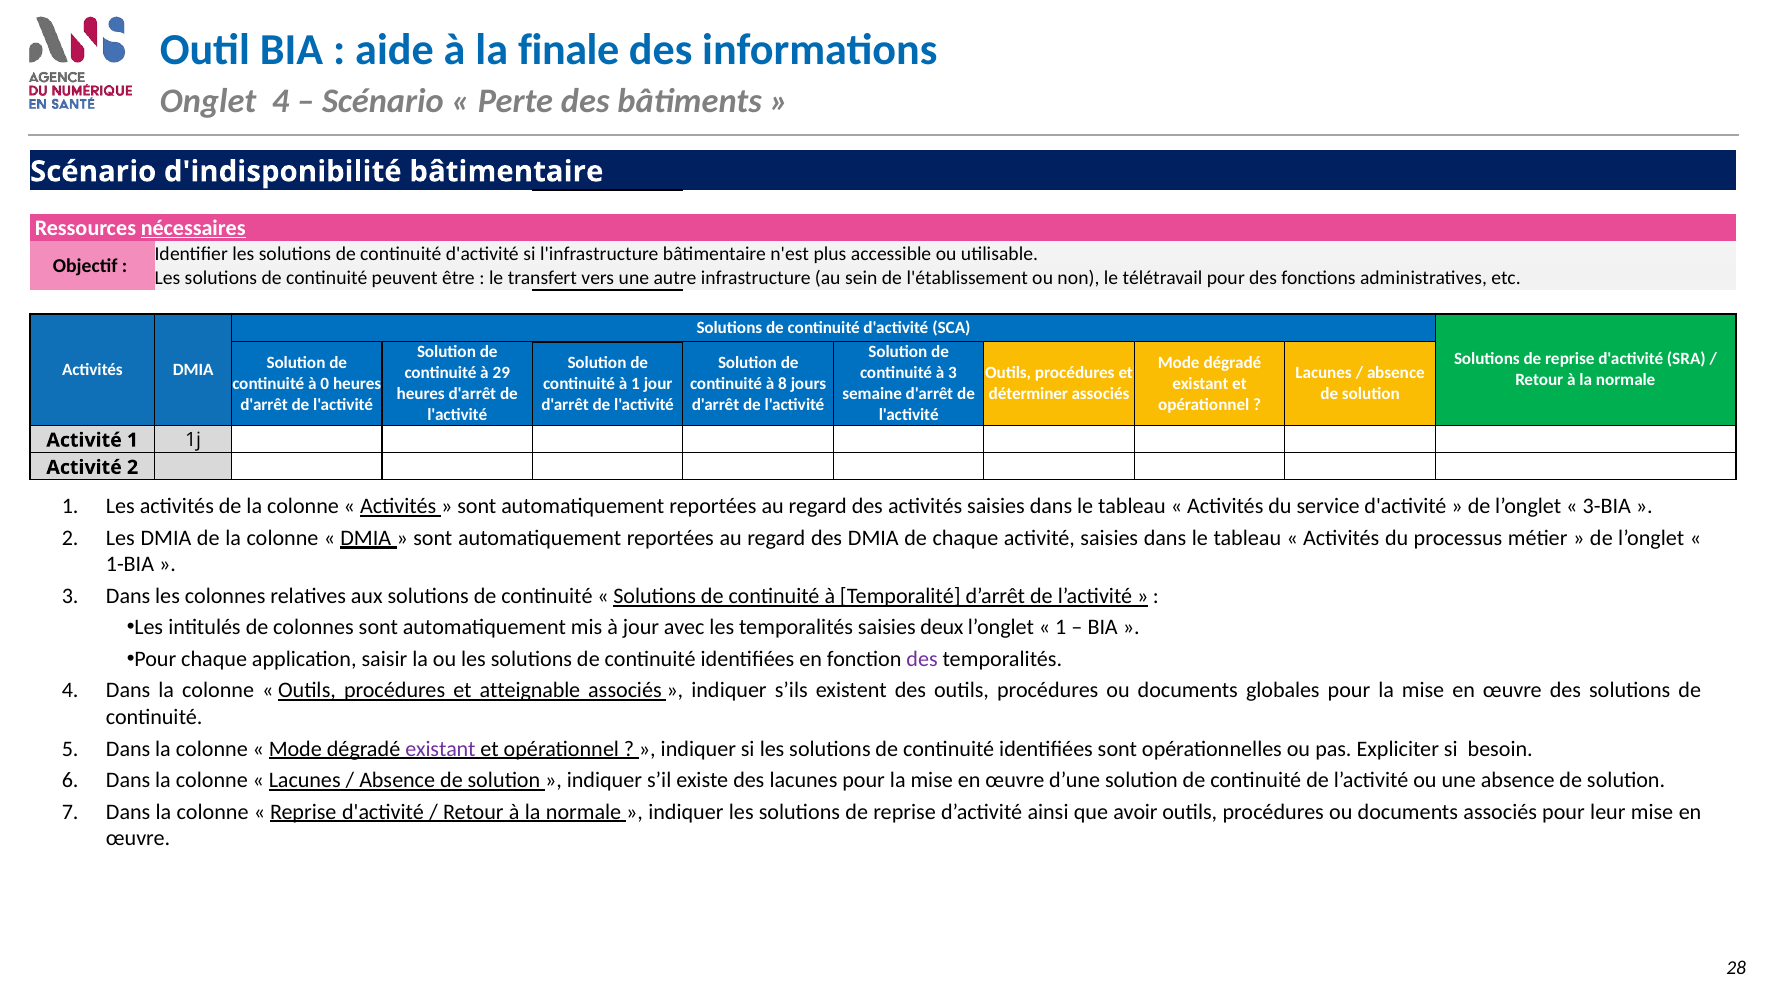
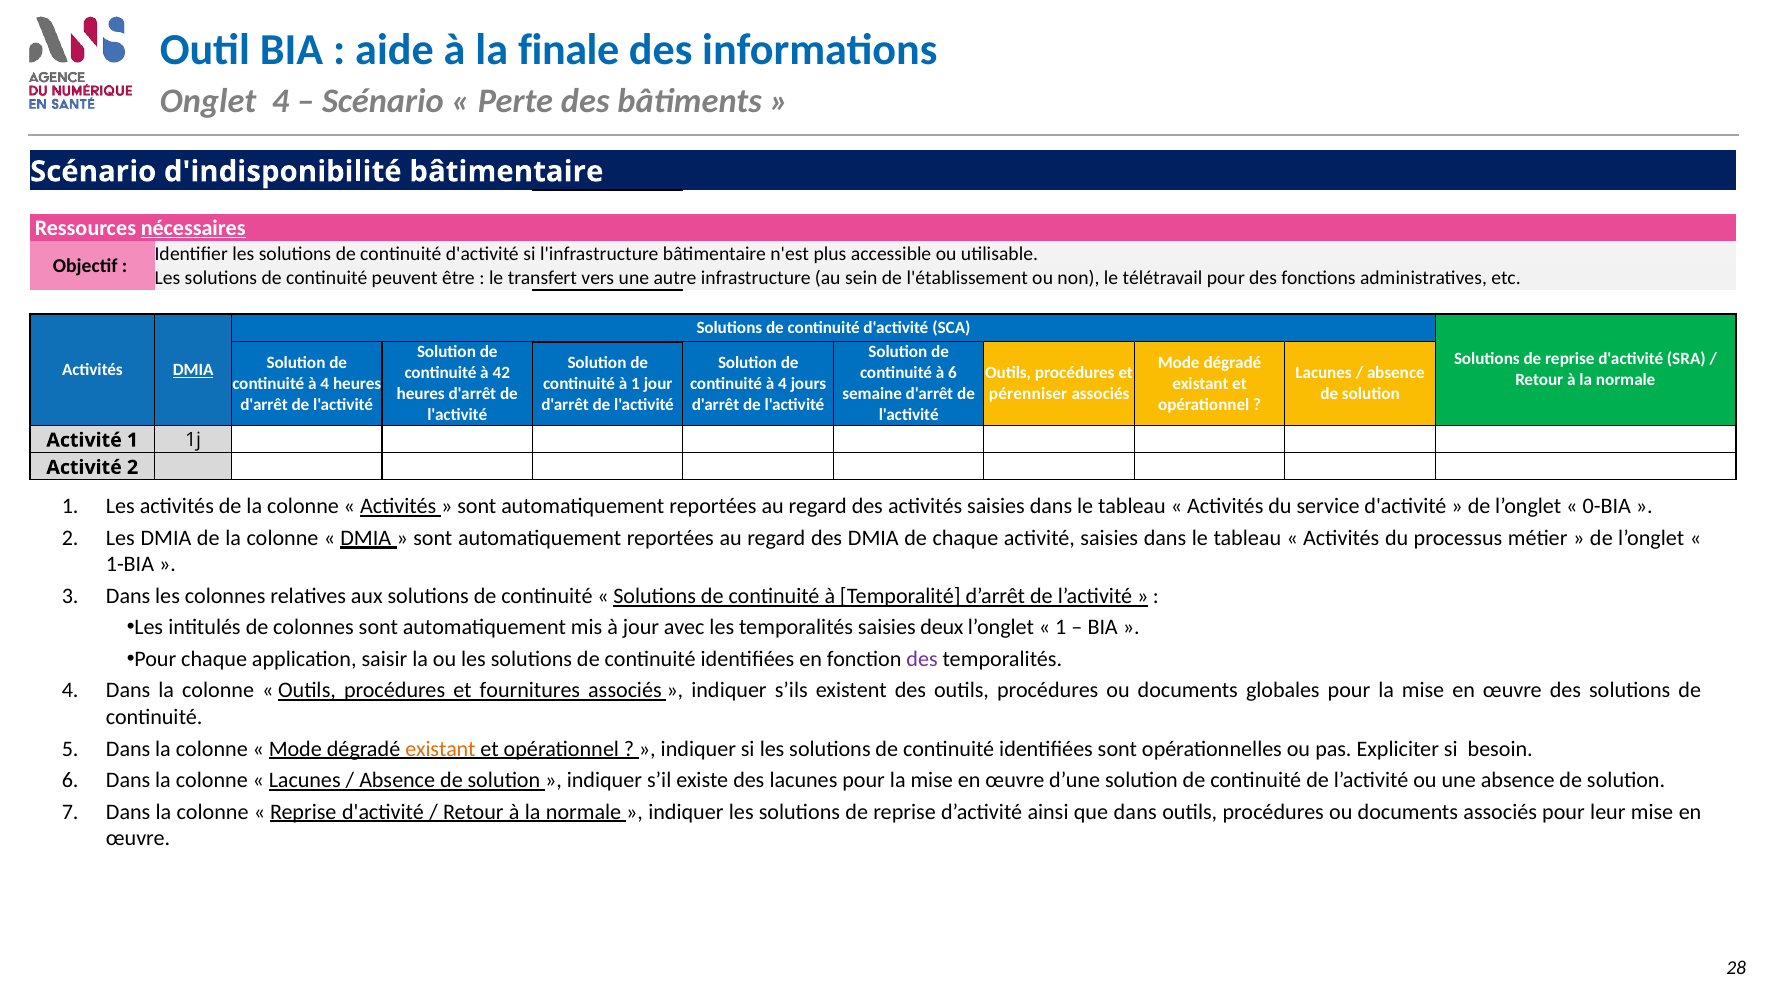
DMIA underline: none -> present (193, 370)
29: 29 -> 42 (501, 373)
à 3: 3 -> 6 (953, 373)
0: 0 -> 4 (325, 384)
8: 8 -> 4 (783, 384)
déterminer: déterminer -> pérenniser (1028, 394)
3-BIA: 3-BIA -> 0-BIA (1607, 507)
atteignable: atteignable -> fournitures (530, 691)
existant colour: purple -> orange (440, 749)
que avoir: avoir -> dans (1135, 812)
